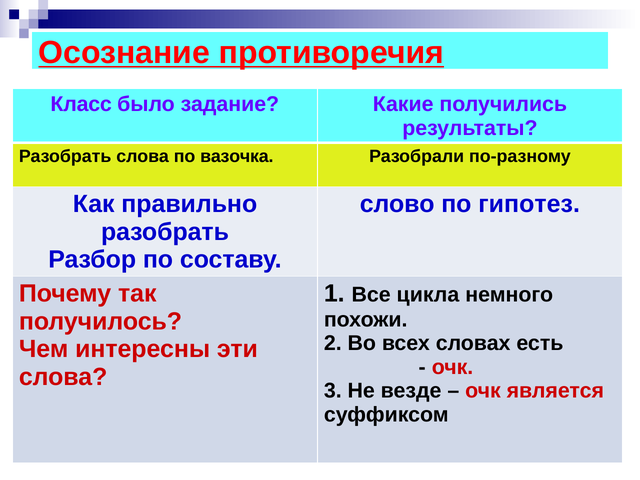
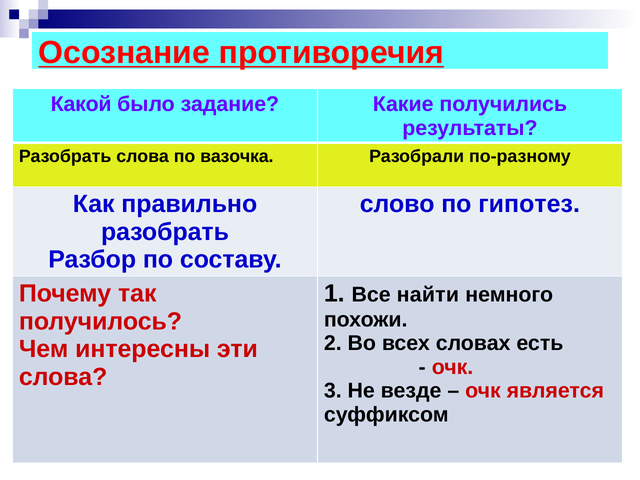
Класс: Класс -> Какой (81, 104)
цикла: цикла -> найти (428, 295)
